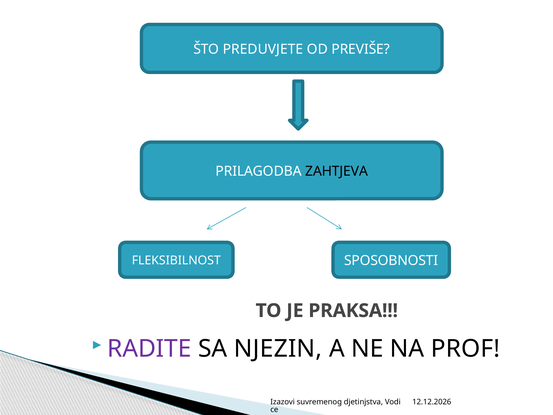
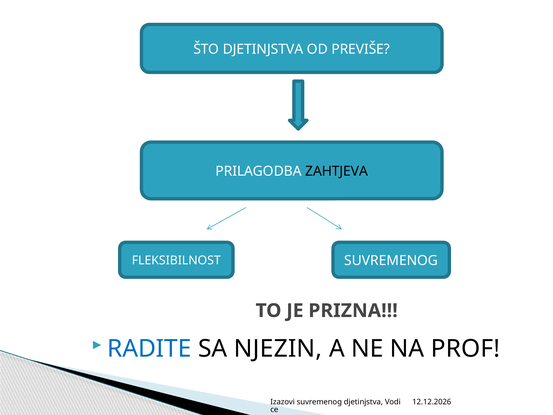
ŠTO PREDUVJETE: PREDUVJETE -> DJETINJSTVA (263, 49)
FLEKSIBILNOST SPOSOBNOSTI: SPOSOBNOSTI -> SUVREMENOG (391, 261)
PRAKSA: PRAKSA -> PRIZNA (353, 311)
RADITE colour: purple -> blue (149, 349)
